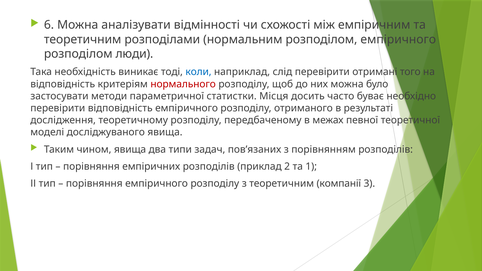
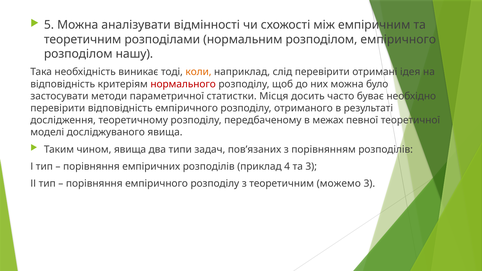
6: 6 -> 5 (49, 25)
люди: люди -> нашу (134, 54)
коли colour: blue -> orange (198, 72)
того: того -> ідея (410, 72)
2: 2 -> 4 (287, 167)
та 1: 1 -> 3 (311, 167)
компанії: компанії -> можемо (339, 184)
